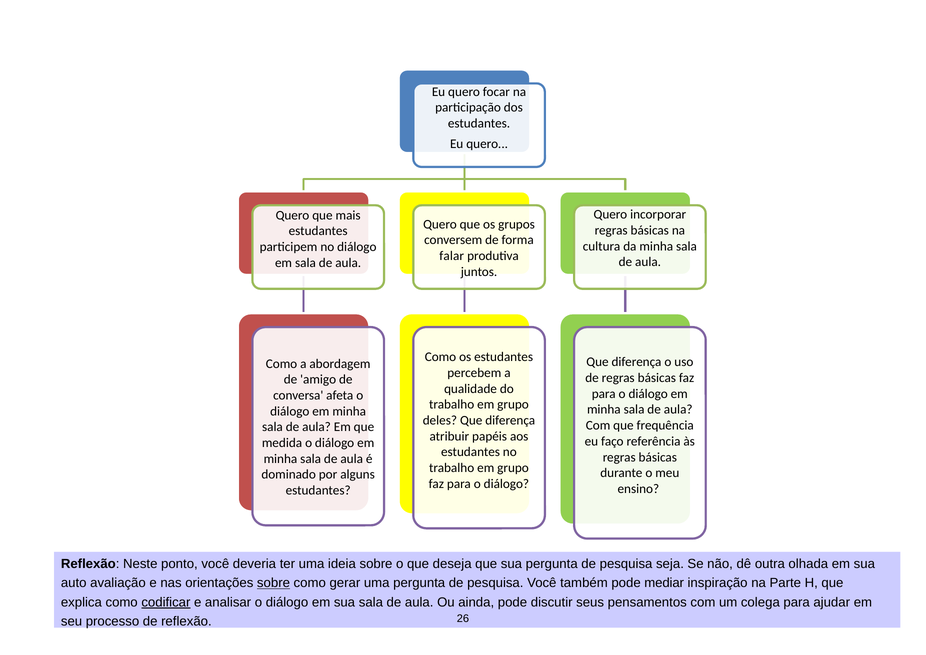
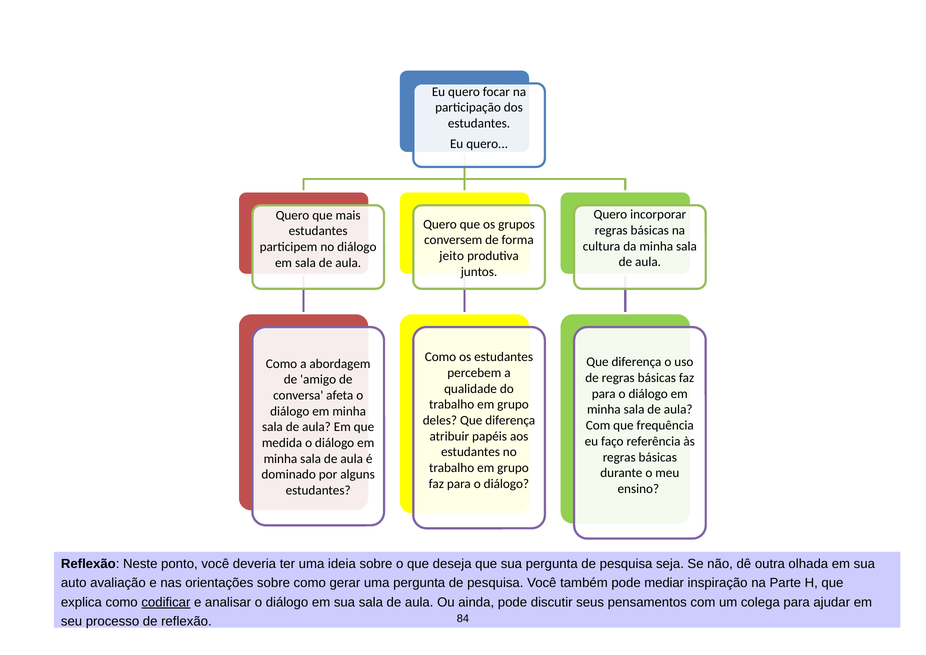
falar: falar -> jeito (452, 256)
sobre underline: present -> none (273, 583)
26: 26 -> 84 (463, 619)
